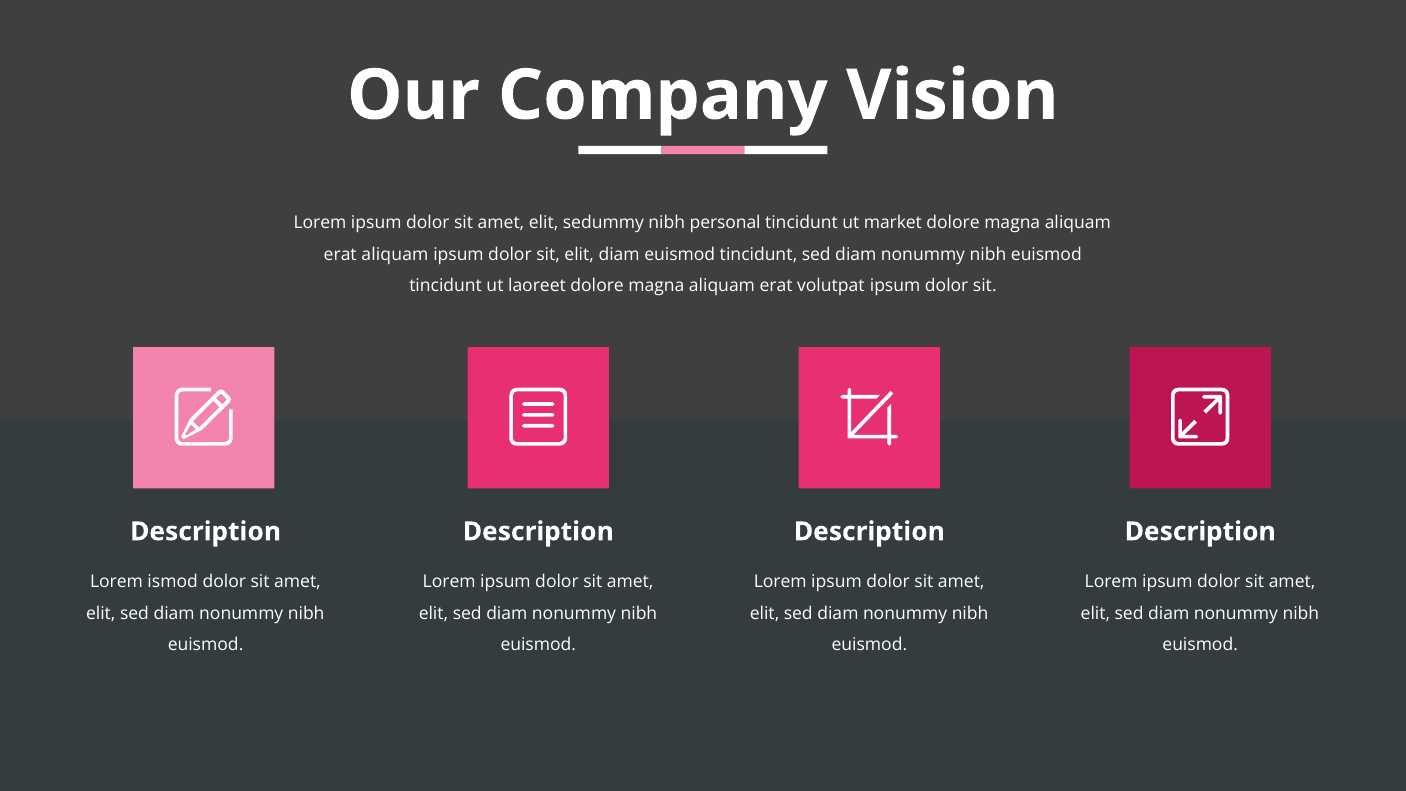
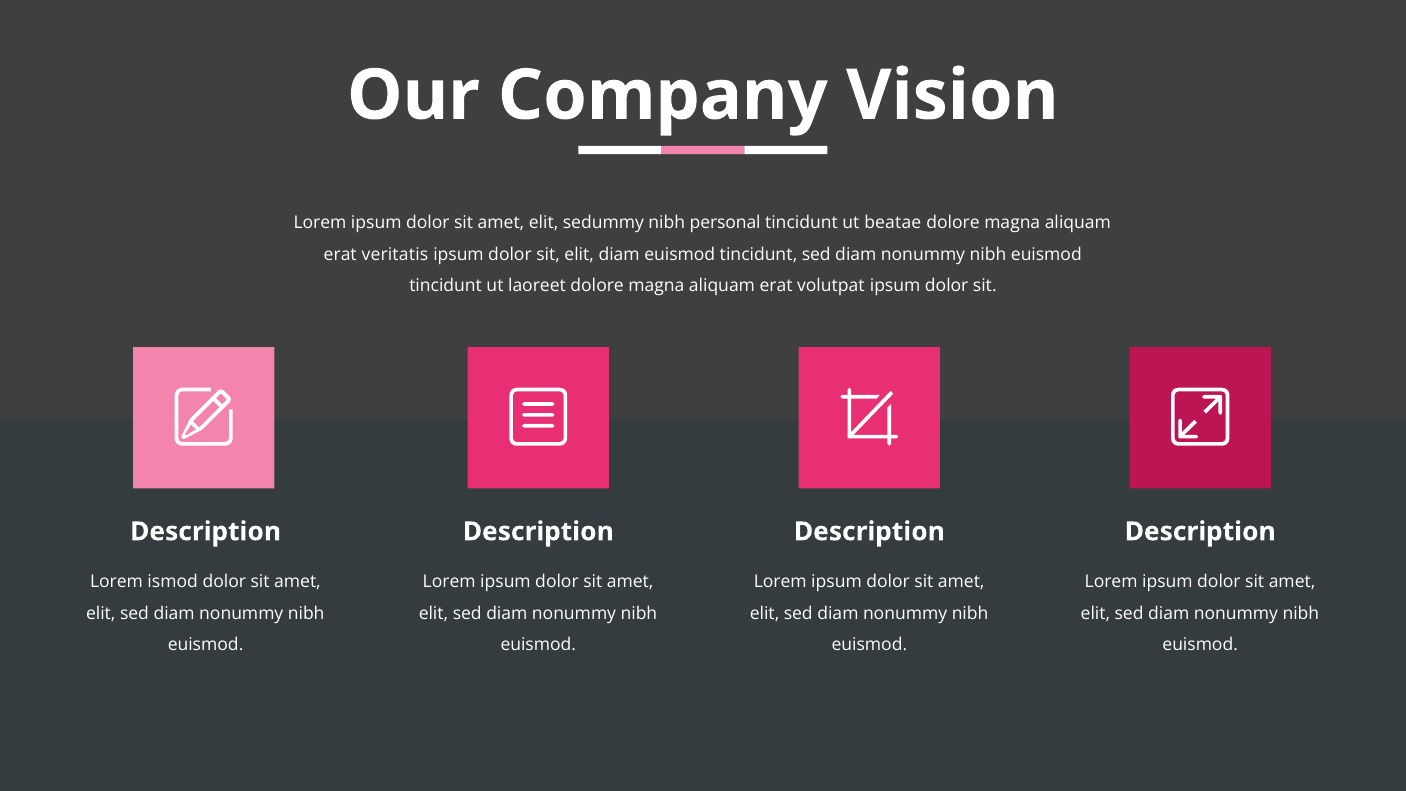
market: market -> beatae (893, 223)
erat aliquam: aliquam -> veritatis (395, 254)
